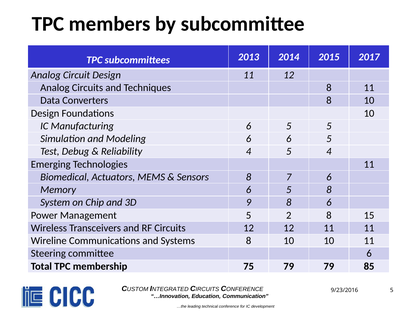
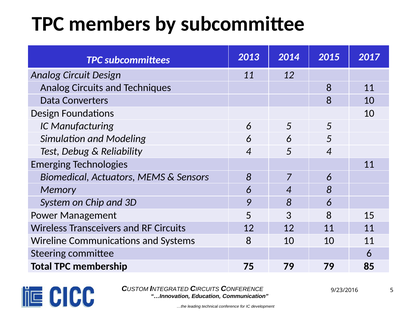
Memory 6 5: 5 -> 4 (289, 190)
2: 2 -> 3 (289, 215)
